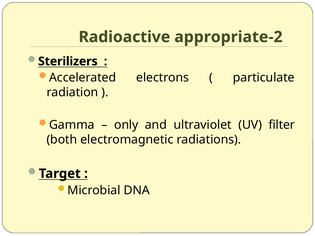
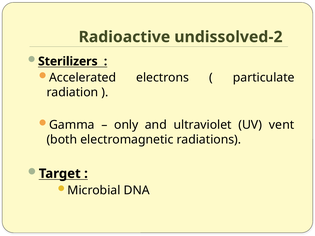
appropriate: appropriate -> undissolved (221, 37)
filter: filter -> vent (282, 125)
